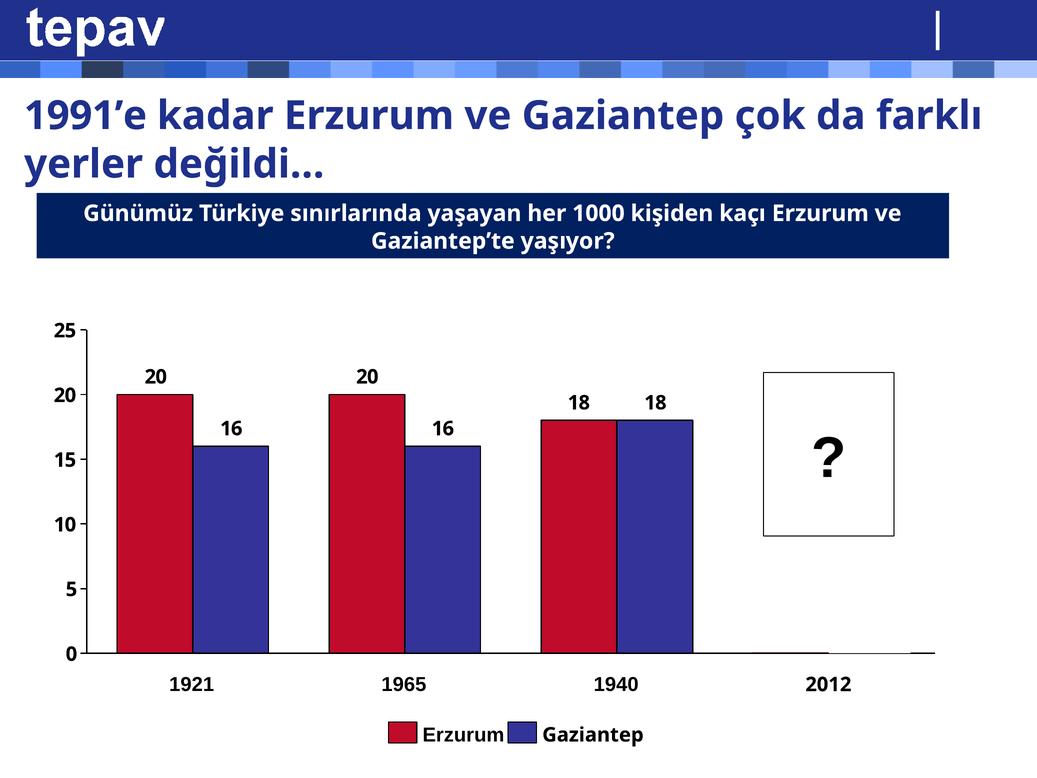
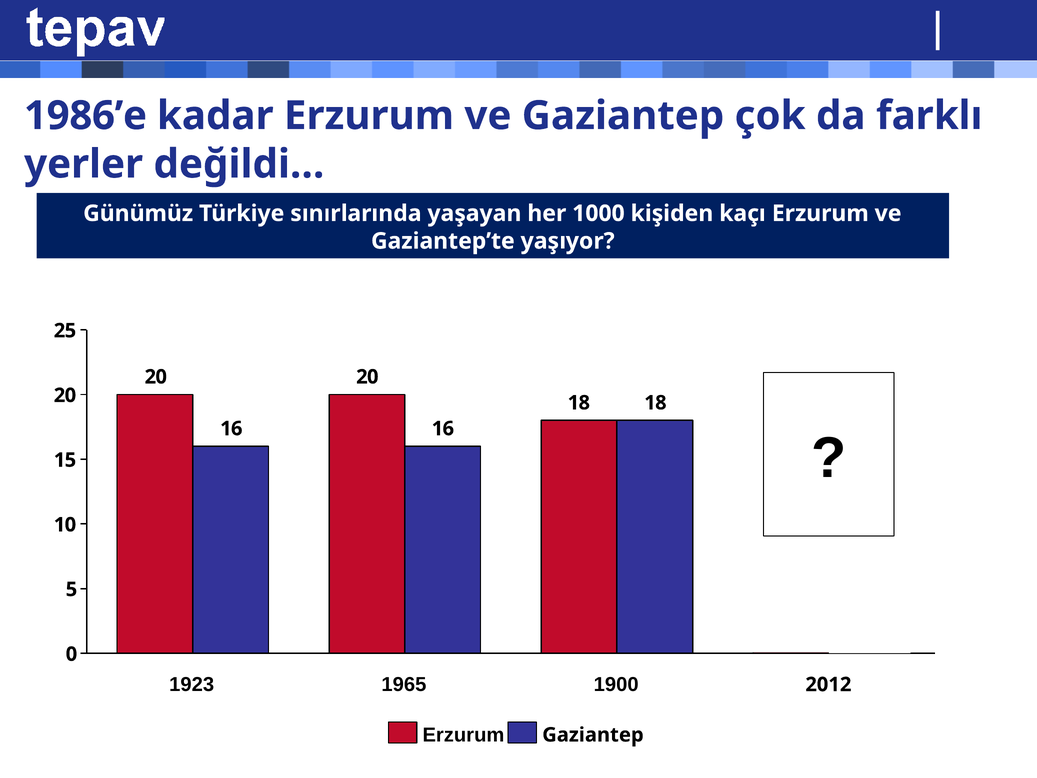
1991’e: 1991’e -> 1986’e (85, 116)
1921: 1921 -> 1923 (192, 684)
1940: 1940 -> 1900 (616, 684)
